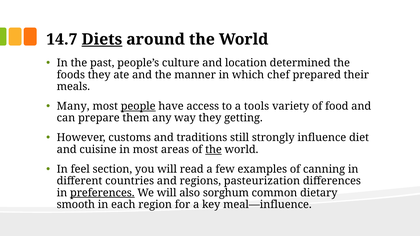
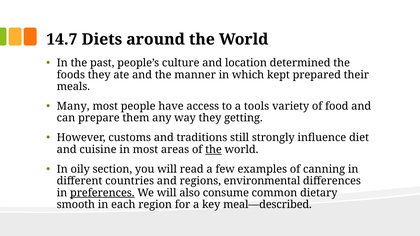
Diets underline: present -> none (102, 39)
chef: chef -> kept (278, 75)
people underline: present -> none (138, 106)
feel: feel -> oily (80, 169)
pasteurization: pasteurization -> environmental (262, 181)
sorghum: sorghum -> consume (226, 193)
meal—influence: meal—influence -> meal—described (267, 205)
